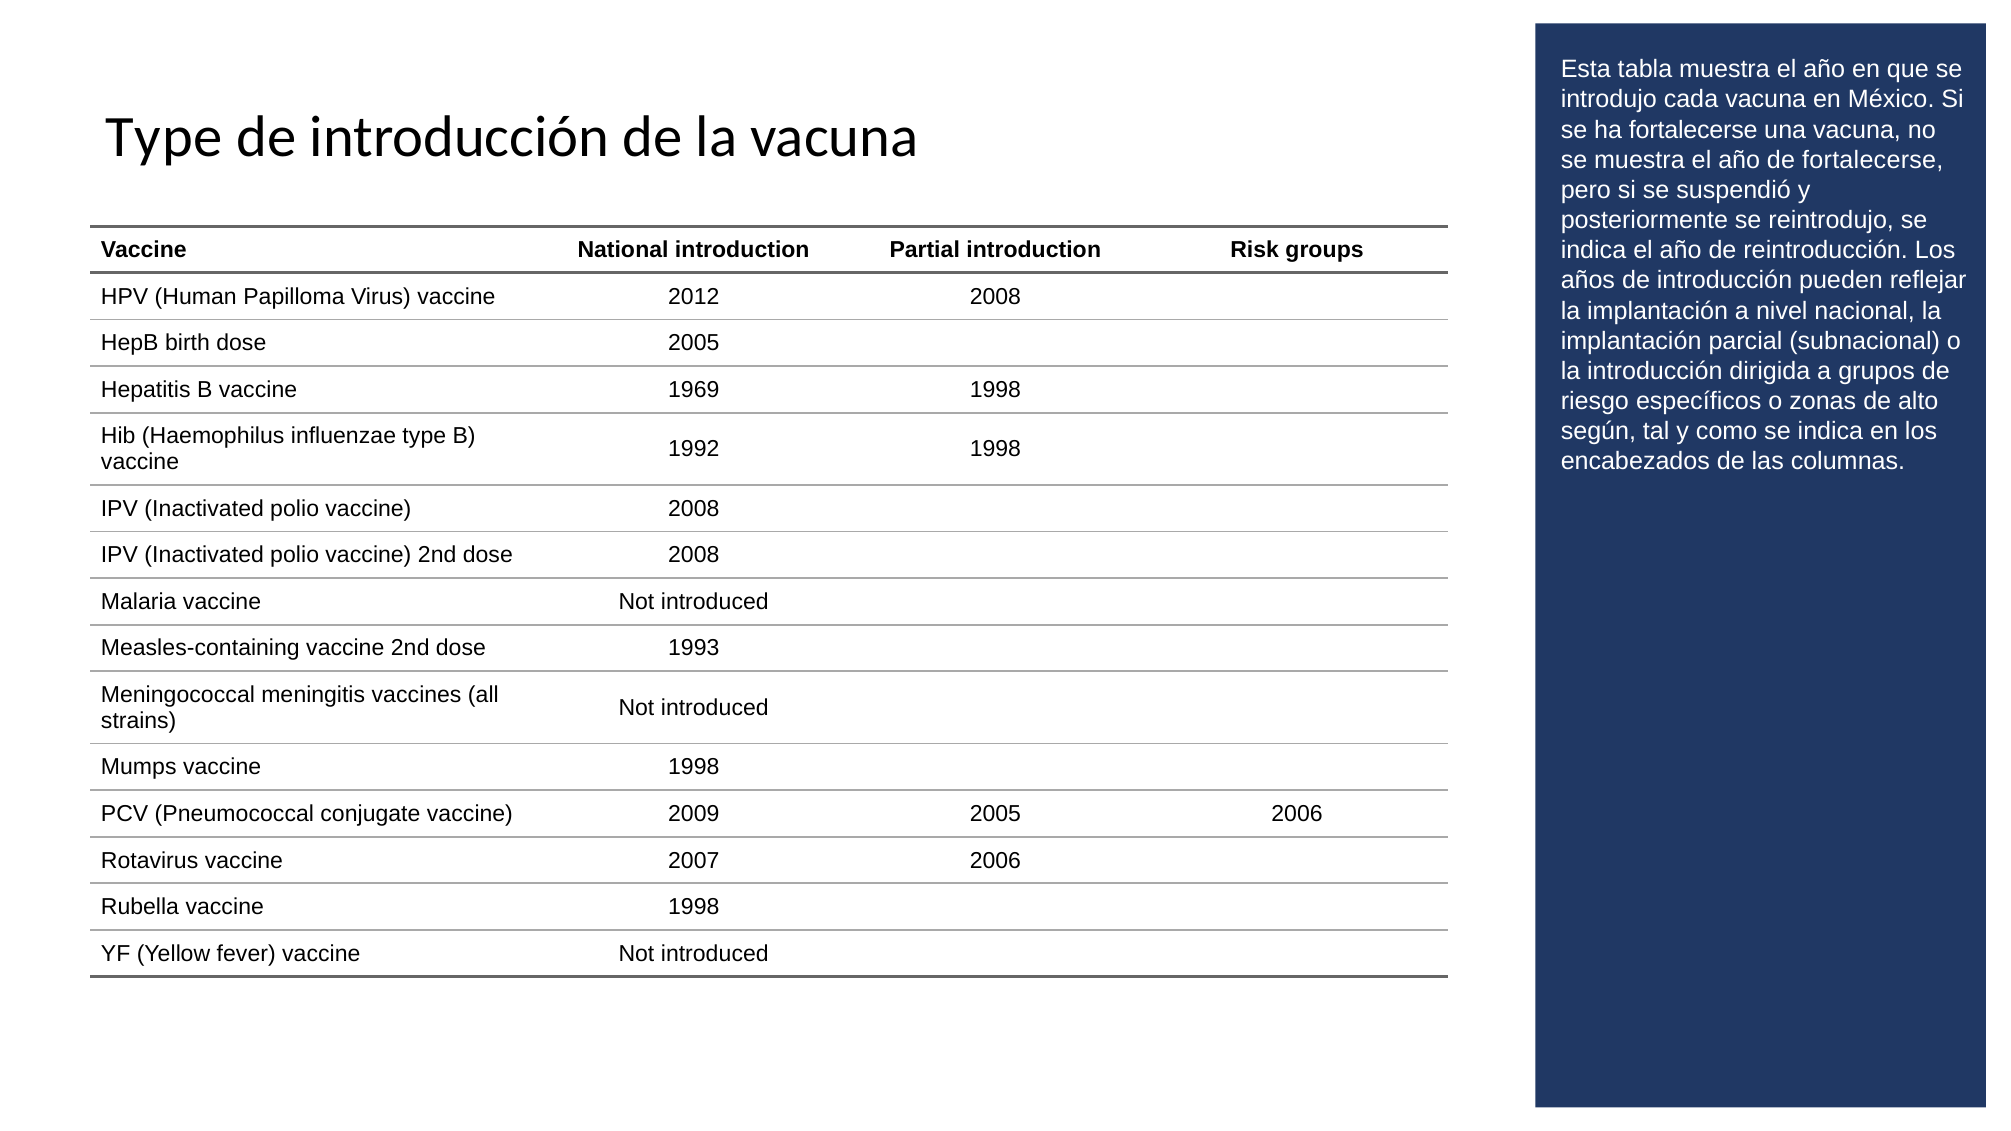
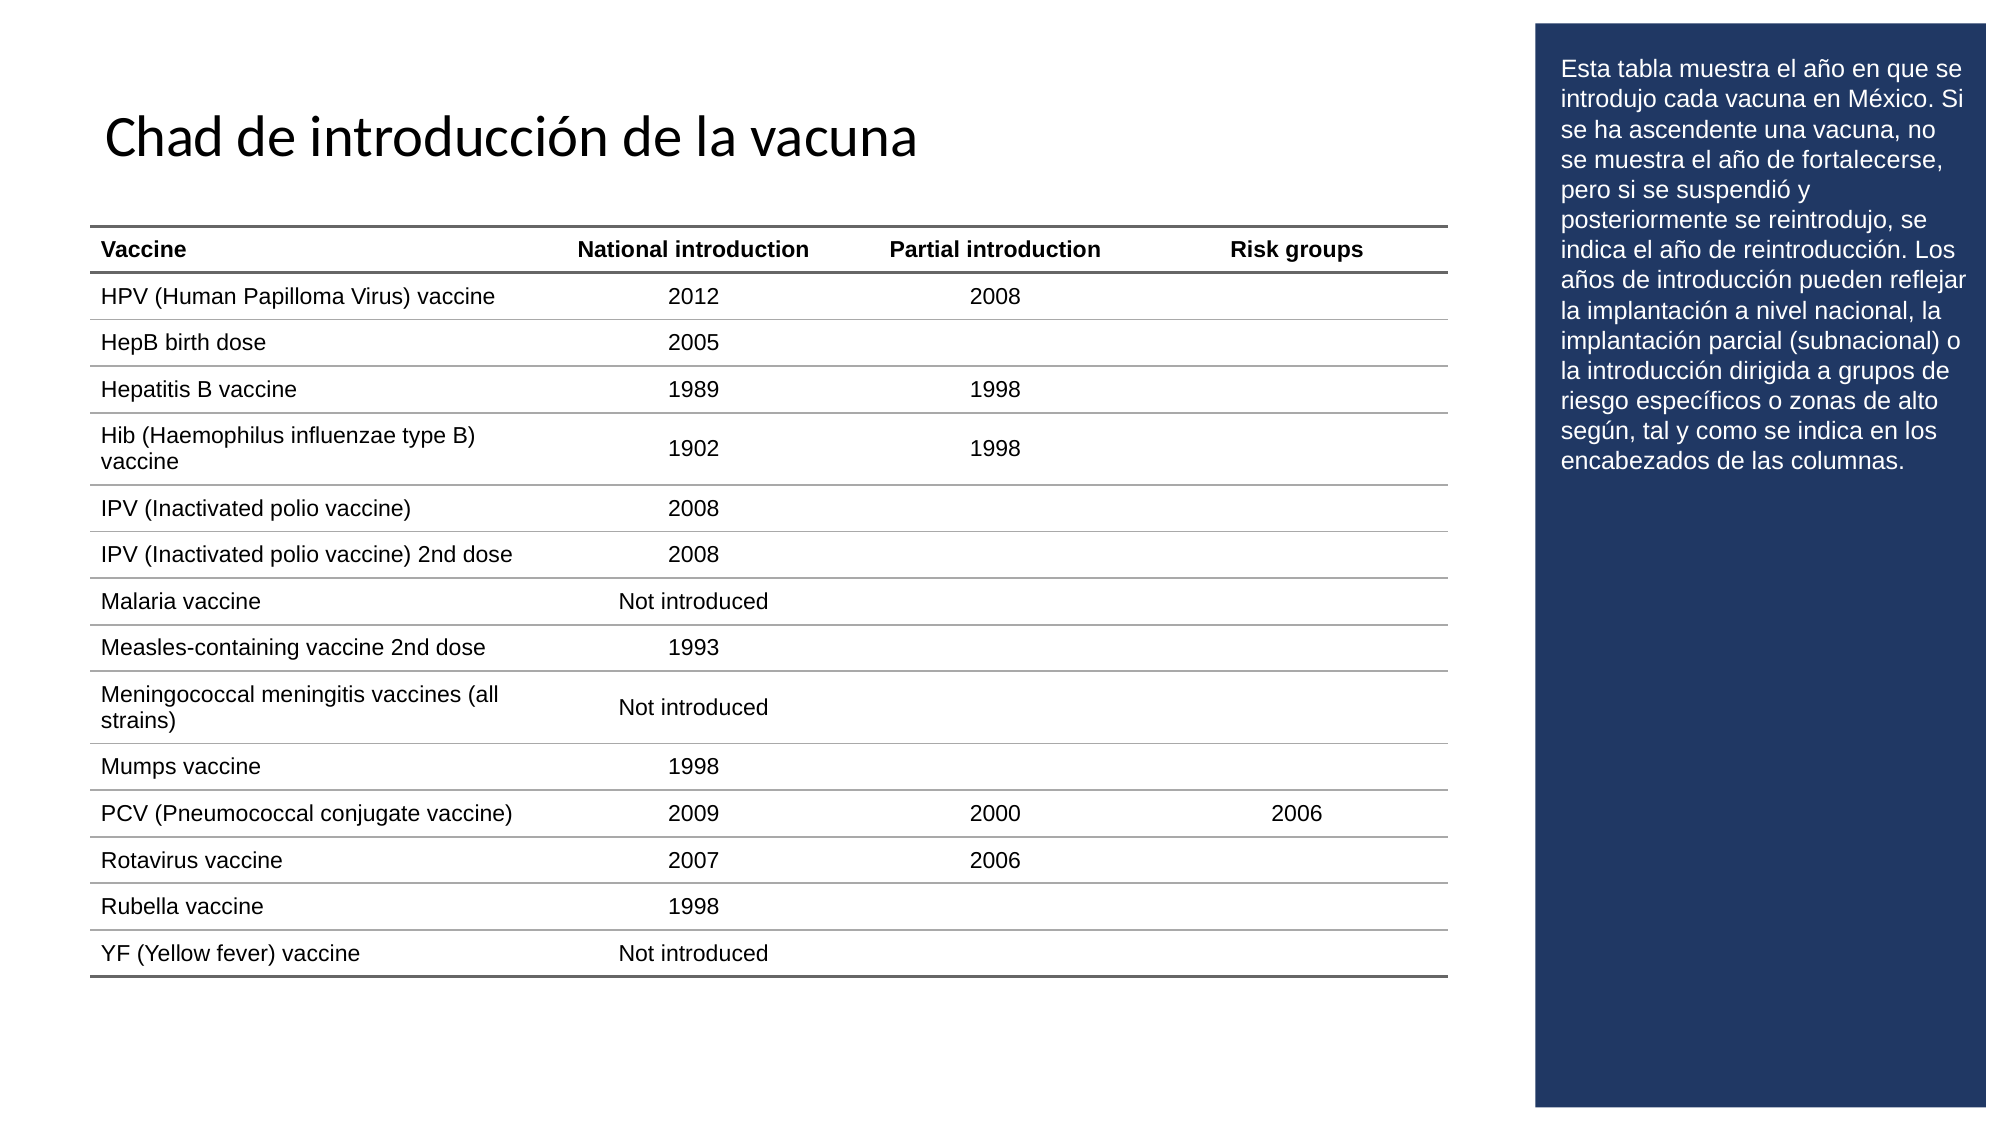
Type: Type -> Chad (165, 137)
ha fortalecerse: fortalecerse -> ascendente (1693, 130)
1969: 1969 -> 1989 (694, 390)
1992: 1992 -> 1902 (694, 449)
2009 2005: 2005 -> 2000 (995, 814)
